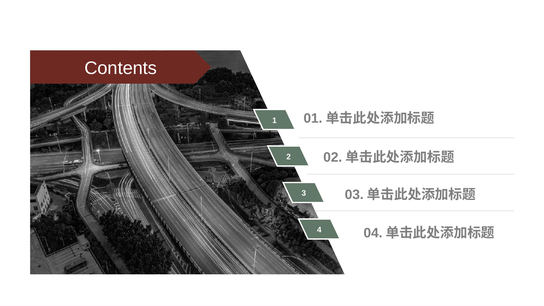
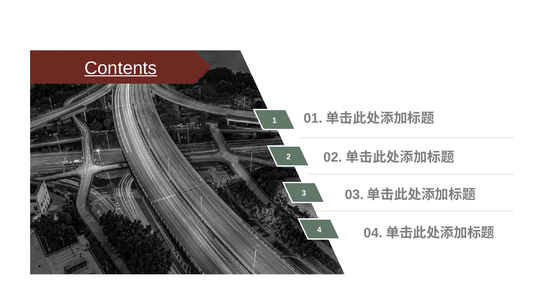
Contents underline: none -> present (121, 68)
